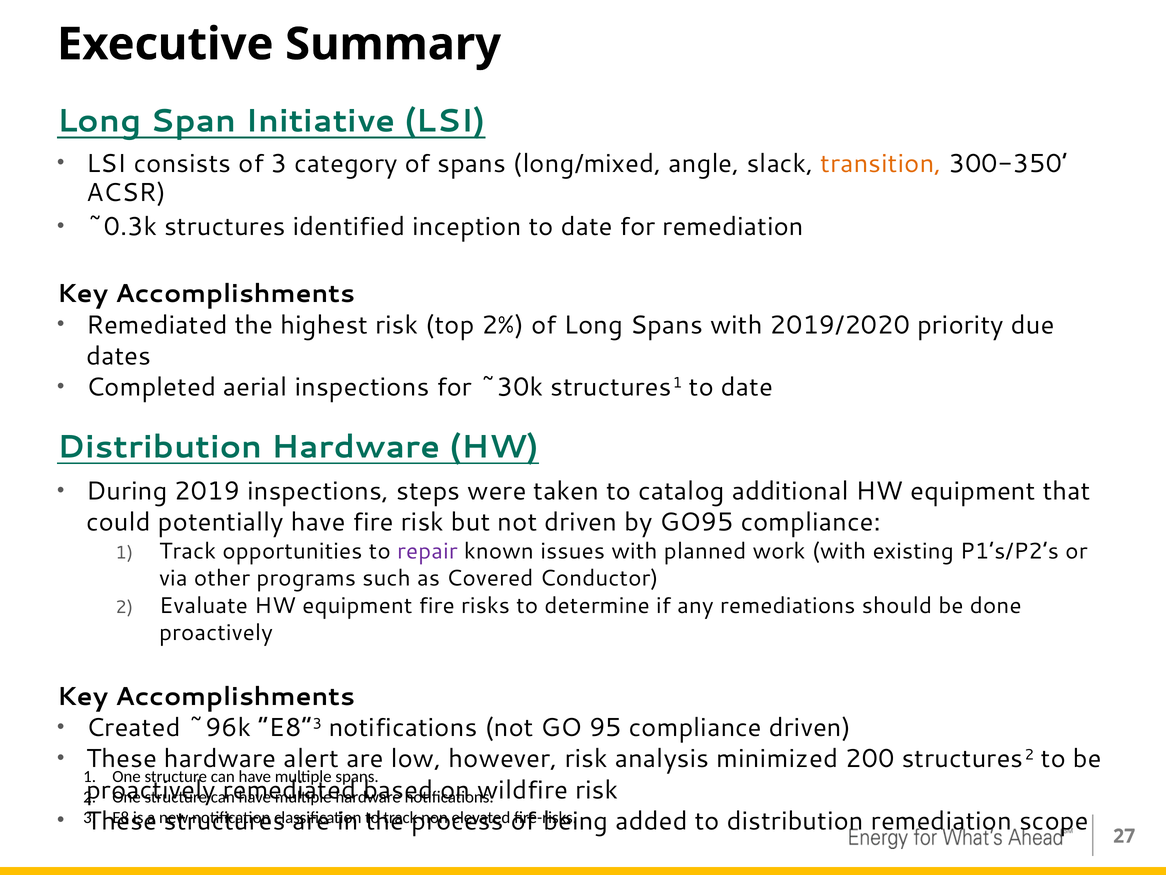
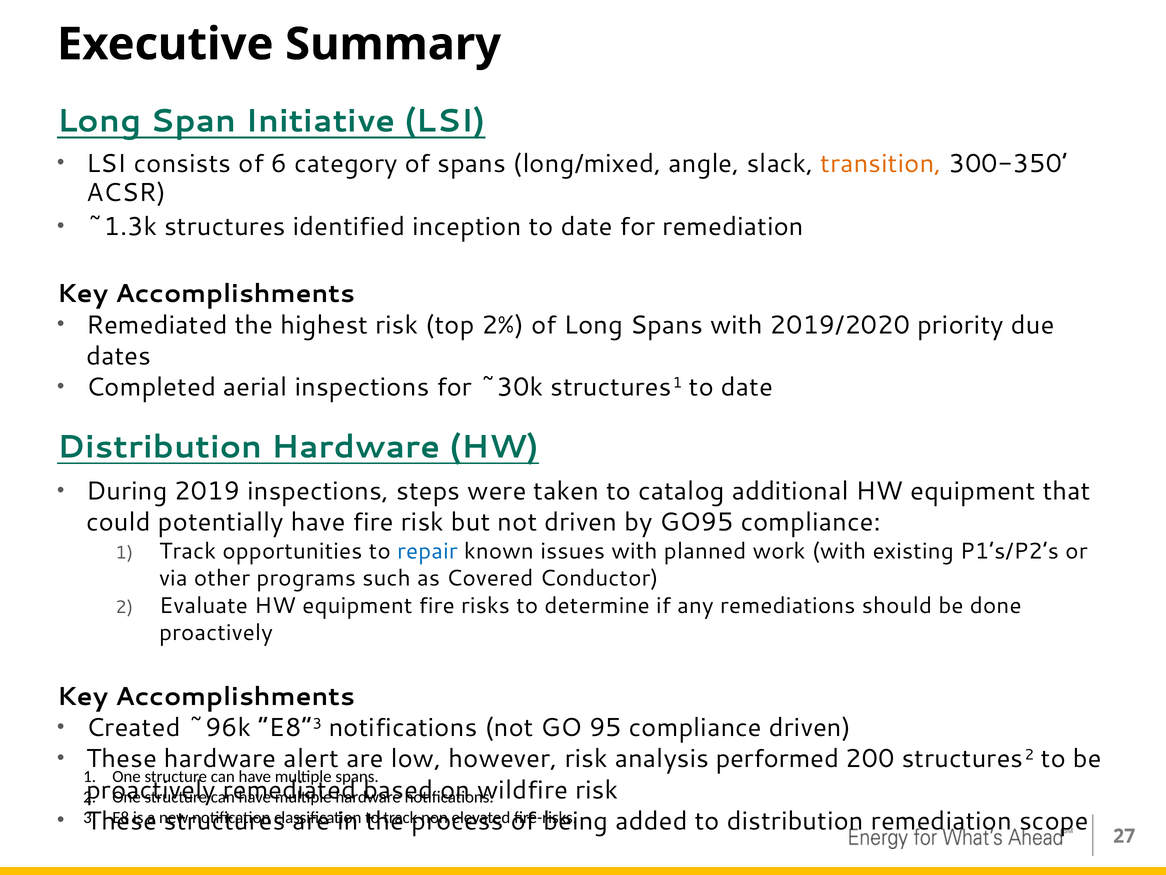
of 3: 3 -> 6 (279, 164)
~0.3k: ~0.3k -> ~1.3k (122, 227)
repair colour: purple -> blue (427, 551)
minimized: minimized -> performed (777, 758)
